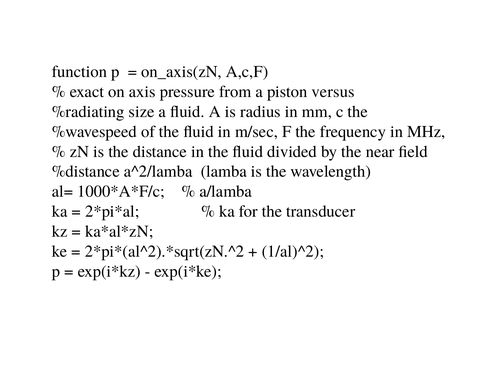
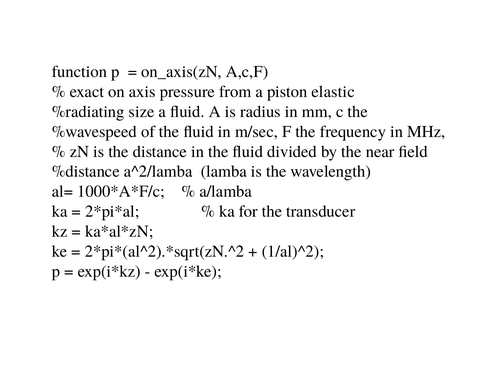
versus: versus -> elastic (333, 92)
